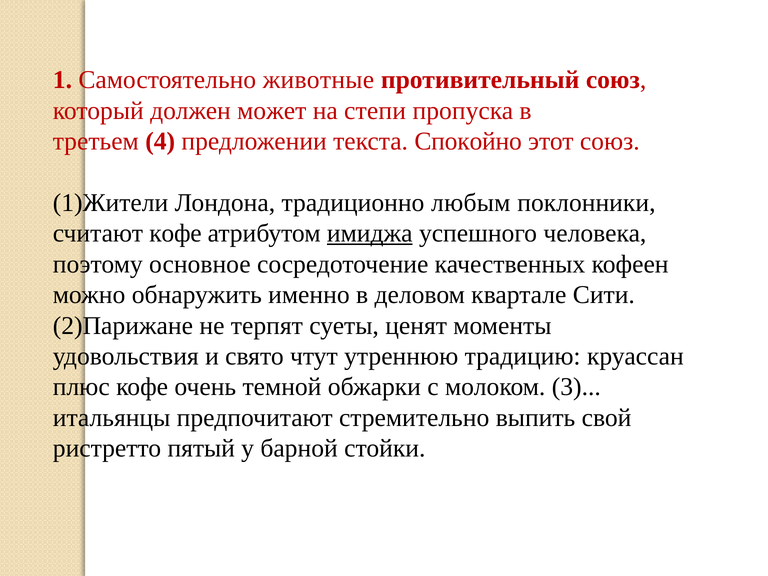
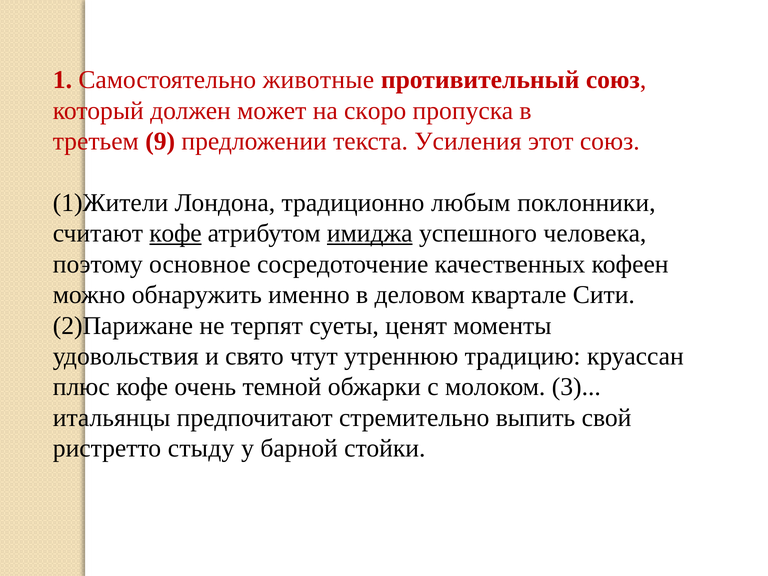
степи: степи -> скоро (375, 111)
4: 4 -> 9 (160, 141)
Спокойно: Спокойно -> Усиления (468, 141)
кофе underline: none -> present (175, 233)
пятый: пятый -> стыду (201, 448)
